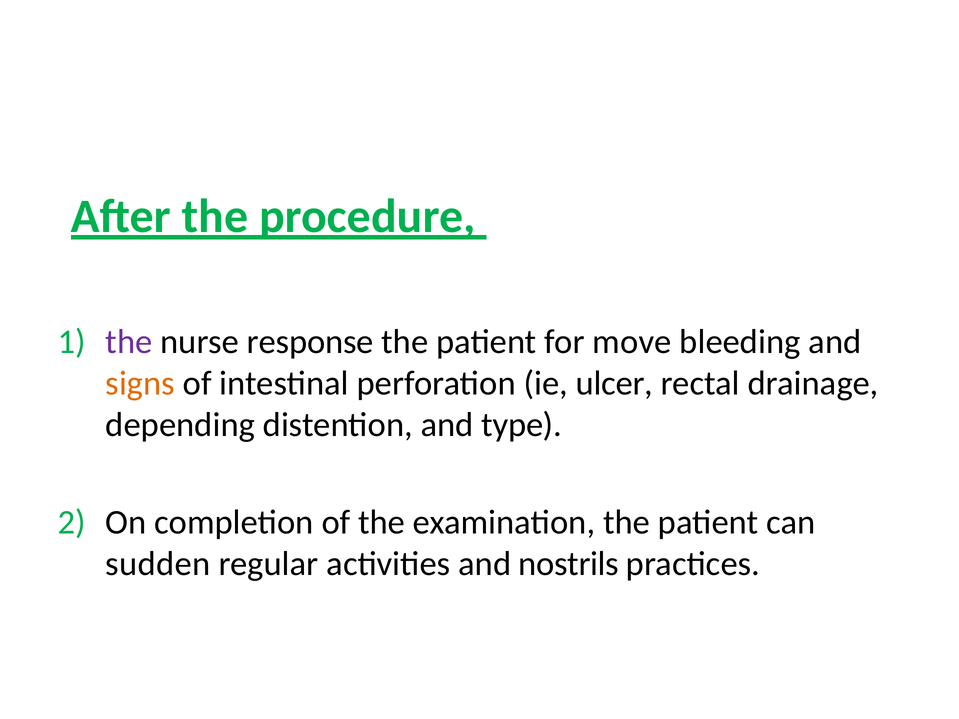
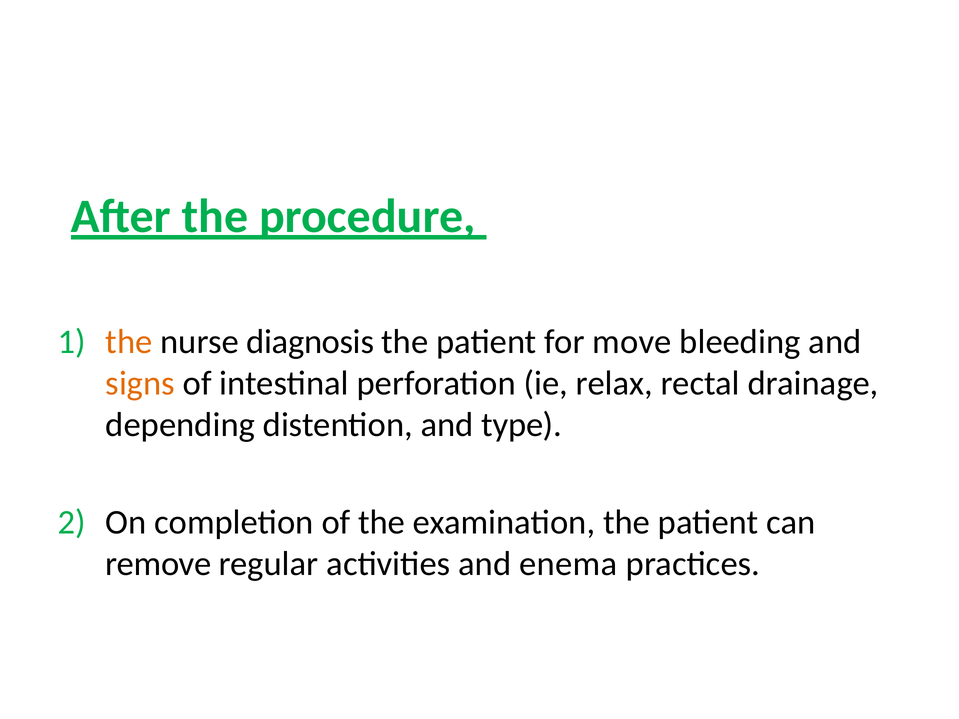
the colour: purple -> orange (129, 342)
response: response -> diagnosis (310, 342)
ulcer: ulcer -> relax (614, 384)
sudden: sudden -> remove (158, 564)
nostrils: nostrils -> enema (568, 564)
